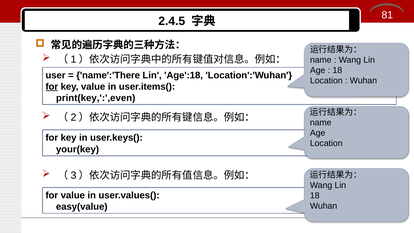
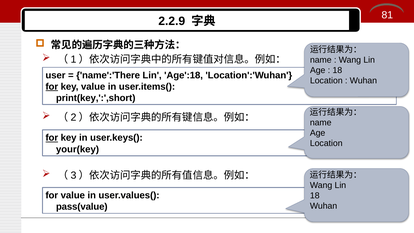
2.4.5: 2.4.5 -> 2.2.9 (172, 21)
print(key,':',even: print(key,':',even -> print(key,':',short (96, 98)
for underline: none -> present (52, 138)
easy(value: easy(value -> pass(value (82, 207)
